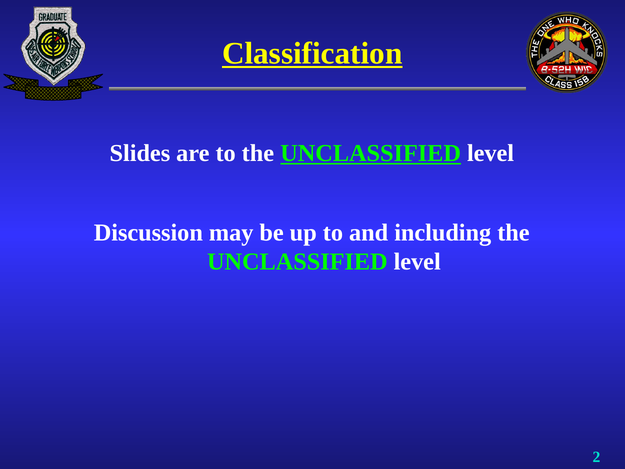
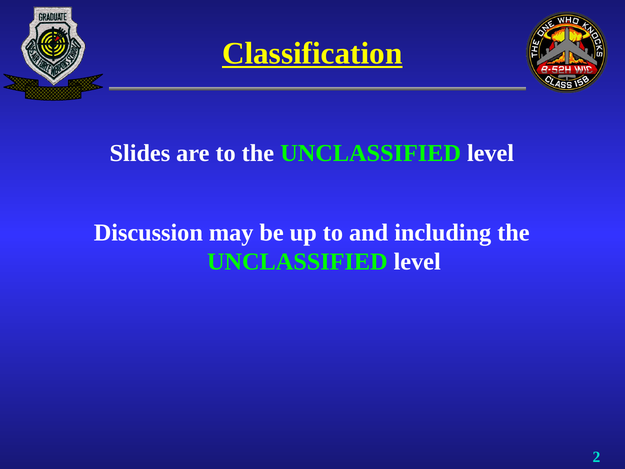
UNCLASSIFIED underline: present -> none (371, 153)
